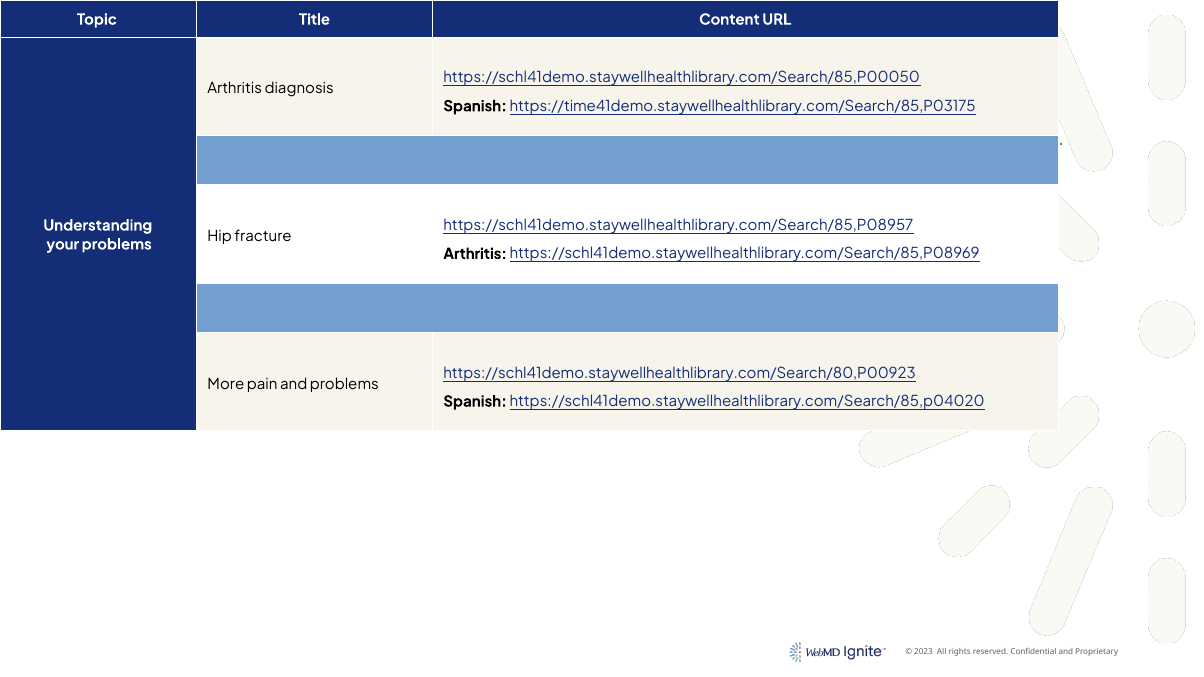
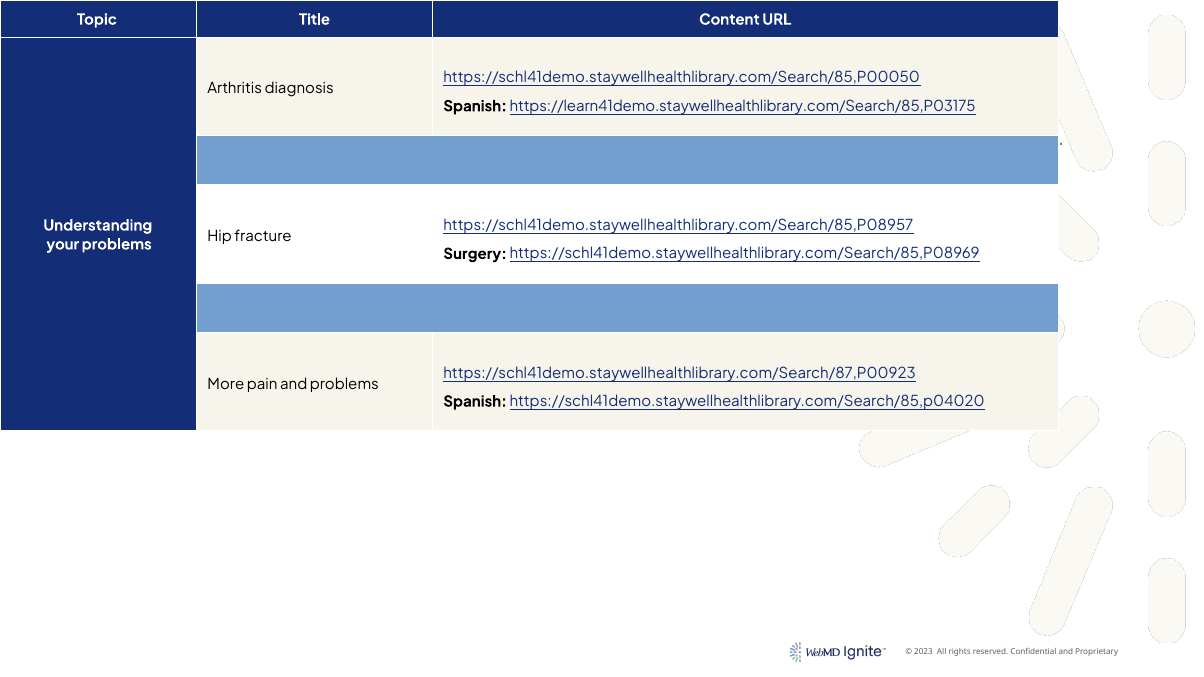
https://time41demo.staywellhealthlibrary.com/Search/85,P03175: https://time41demo.staywellhealthlibrary.com/Search/85,P03175 -> https://learn41demo.staywellhealthlibrary.com/Search/85,P03175 (743, 106)
Arthritis: Arthritis -> Surgery (475, 254)
https://schl41demo.staywellhealthlibrary.com/Search/80,P00923: https://schl41demo.staywellhealthlibrary.com/Search/80,P00923 -> https://schl41demo.staywellhealthlibrary.com/Search/87,P00923 (680, 373)
